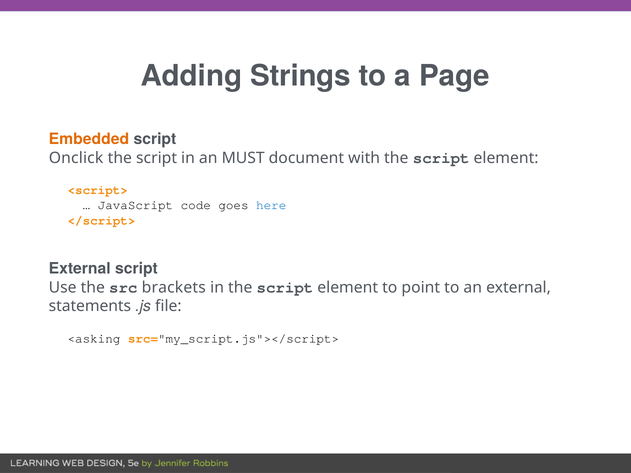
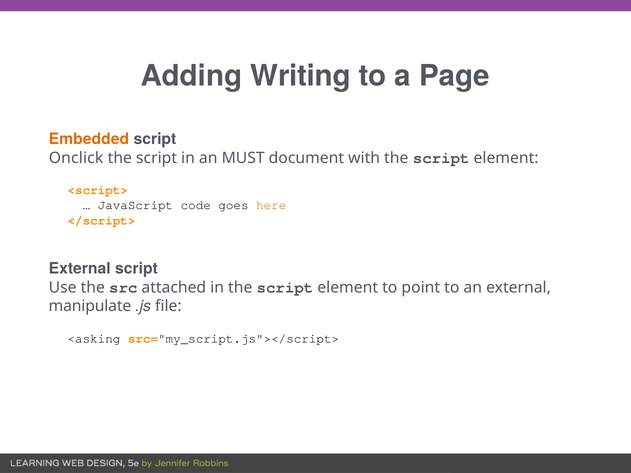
Strings: Strings -> Writing (301, 76)
here colour: blue -> orange (271, 205)
brackets: brackets -> attached (174, 288)
statements: statements -> manipulate (90, 306)
